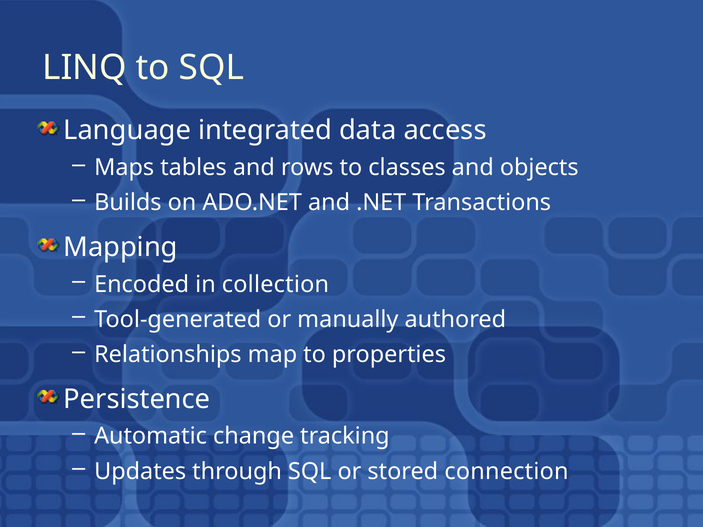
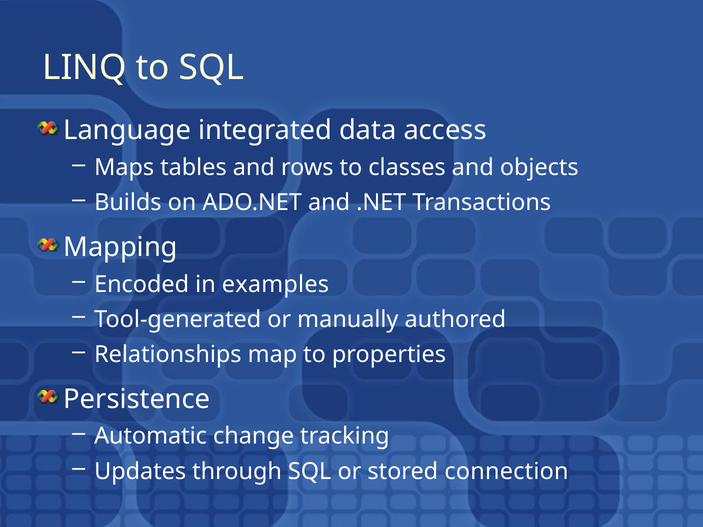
collection: collection -> examples (275, 285)
